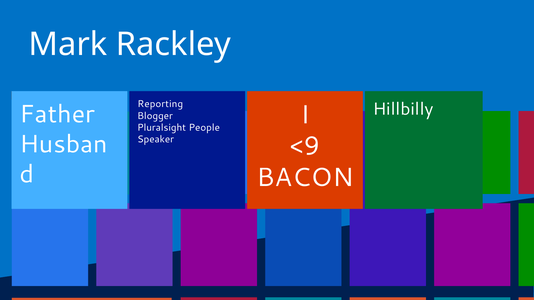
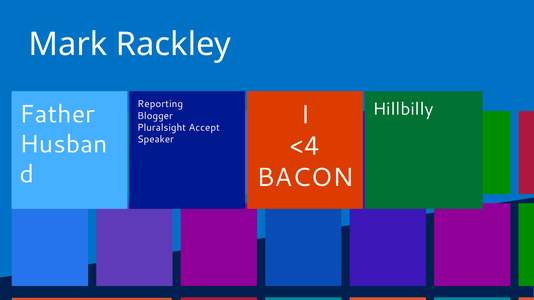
People: People -> Accept (204, 128)
<9: <9 -> <4 (305, 146)
